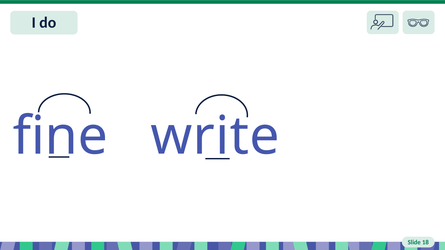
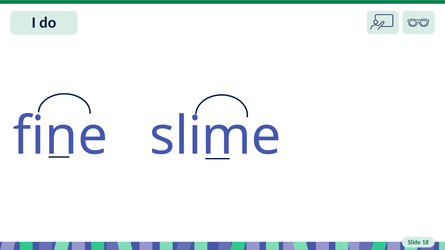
write: write -> slime (215, 136)
